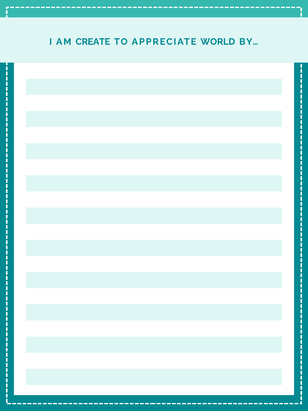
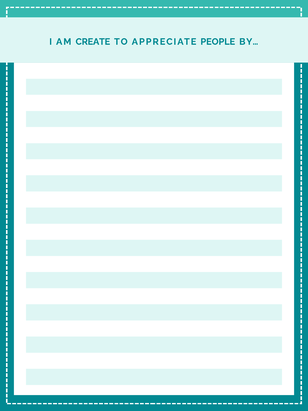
WORLD: WORLD -> PEOPLE (218, 42)
